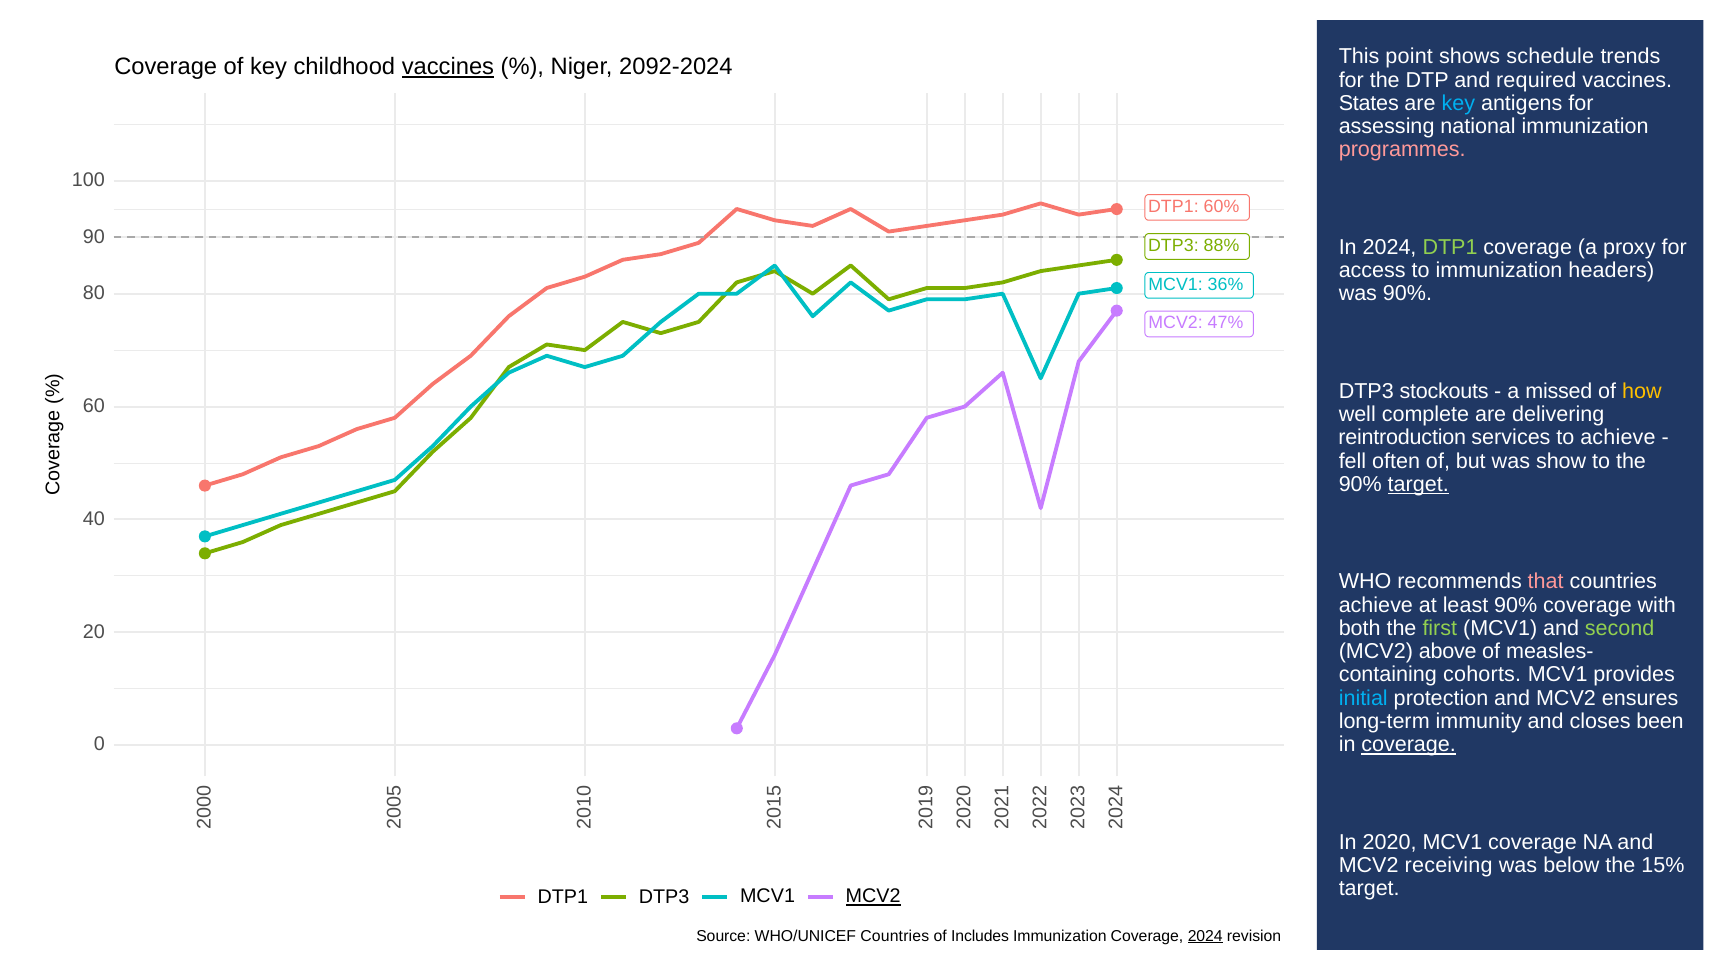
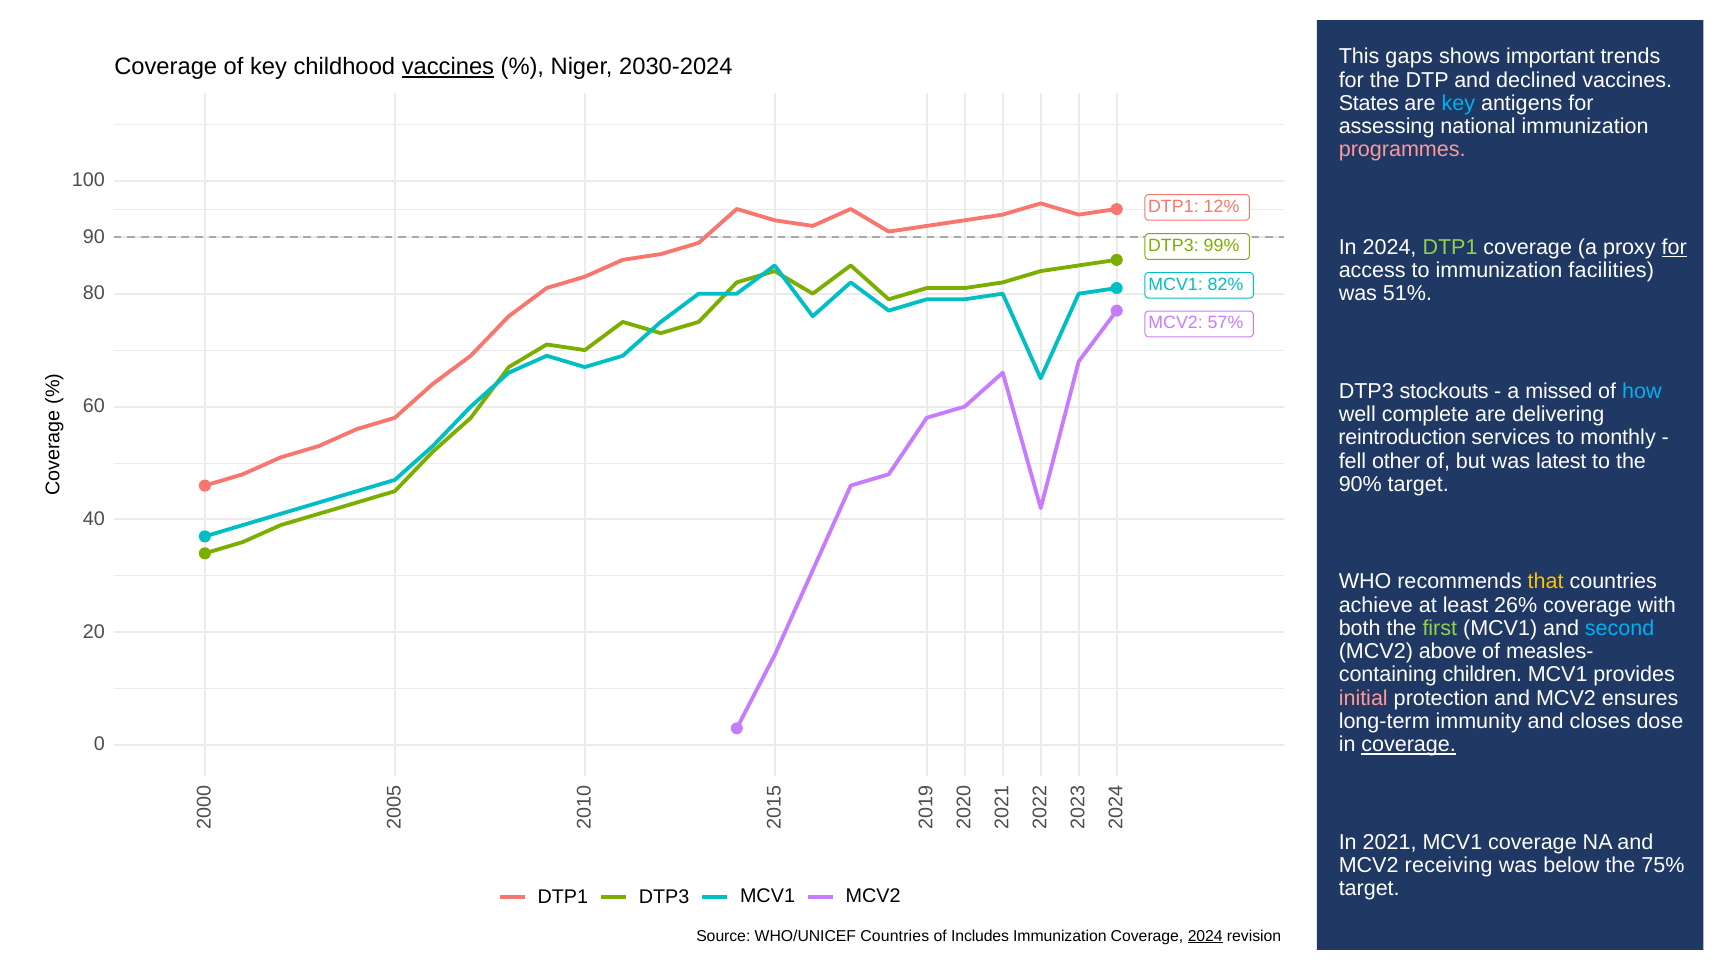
point: point -> gaps (1409, 57)
schedule: schedule -> important (1550, 57)
2092-2024: 2092-2024 -> 2030-2024 (676, 67)
and required: required -> declined (1536, 80)
60%: 60% -> 12% (1222, 207)
for underline: none -> present (1674, 247)
88%: 88% -> 99% (1222, 246)
headers: headers -> facilities (1611, 271)
36%: 36% -> 82% (1225, 285)
was 90%: 90% -> 51% (1407, 294)
47%: 47% -> 57% (1225, 323)
how colour: yellow -> light blue (1642, 391)
to achieve: achieve -> monthly (1618, 438)
often: often -> other (1396, 461)
show: show -> latest (1561, 461)
target underline: present -> none (1418, 484)
that colour: pink -> yellow (1546, 582)
least 90%: 90% -> 26% (1516, 605)
second colour: light green -> light blue (1620, 629)
cohorts: cohorts -> children (1482, 675)
initial colour: light blue -> pink (1363, 698)
been: been -> dose (1660, 722)
2020: 2020 -> 2021 (1390, 842)
15%: 15% -> 75% (1663, 866)
MCV2 underline: present -> none (873, 897)
